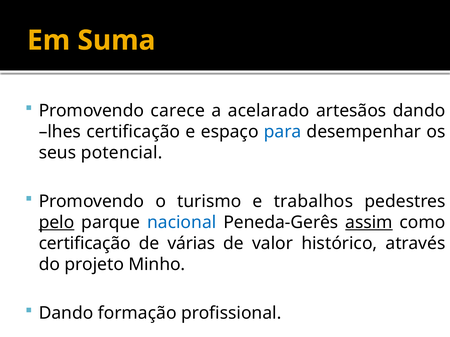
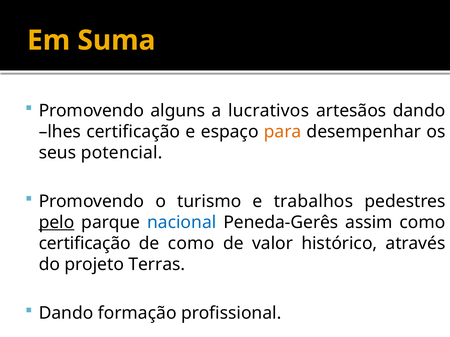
carece: carece -> alguns (178, 111)
acelarado: acelarado -> lucrativos (269, 111)
para colour: blue -> orange (283, 132)
assim underline: present -> none (369, 223)
de várias: várias -> como (191, 244)
Minho: Minho -> Terras (157, 265)
